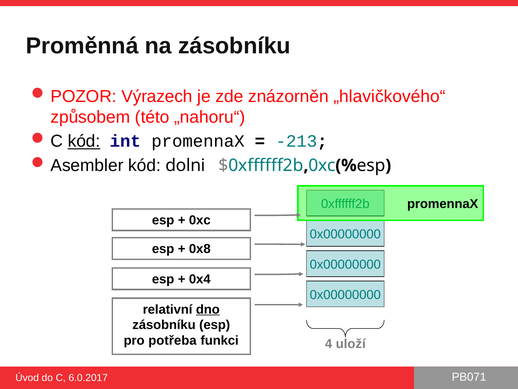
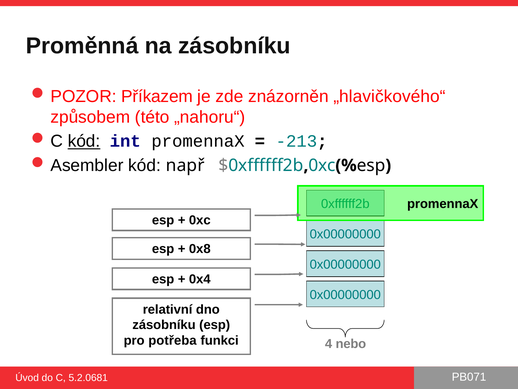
Výrazech: Výrazech -> Příkazem (157, 96)
dolni: dolni -> např (185, 165)
dno underline: present -> none (208, 309)
uloží: uloží -> nebo (351, 344)
6.0.2017: 6.0.2017 -> 5.2.0681 (88, 377)
